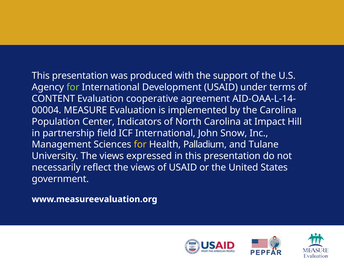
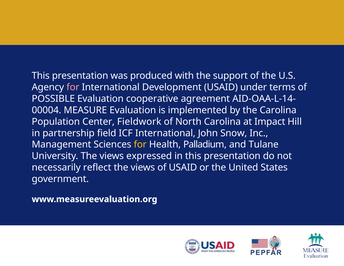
for colour: light green -> pink (73, 87)
CONTENT: CONTENT -> POSSIBLE (53, 99)
Indicators: Indicators -> Fieldwork (139, 122)
